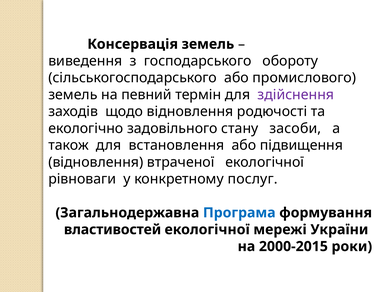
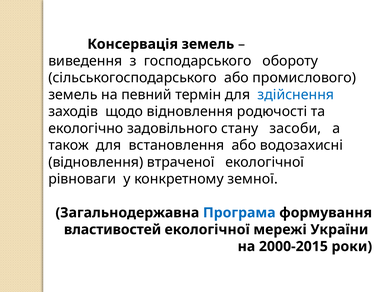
здійснення colour: purple -> blue (296, 95)
підвищення: підвищення -> водозахисні (301, 146)
послуг: послуг -> земної (253, 179)
